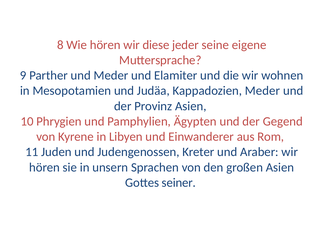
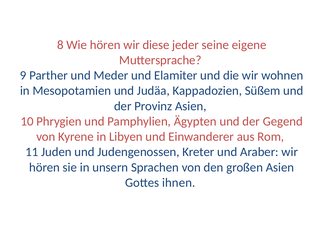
Kappadozien Meder: Meder -> Süßem (263, 91)
seiner: seiner -> ihnen (179, 183)
